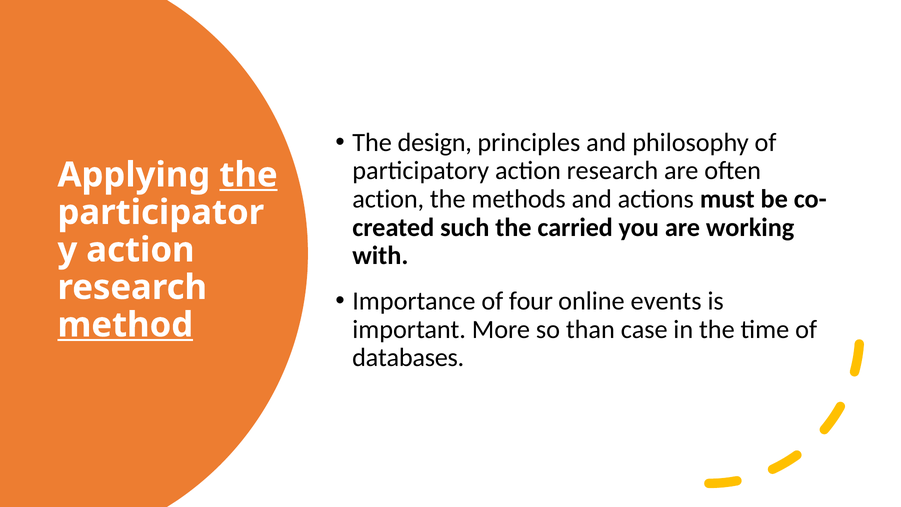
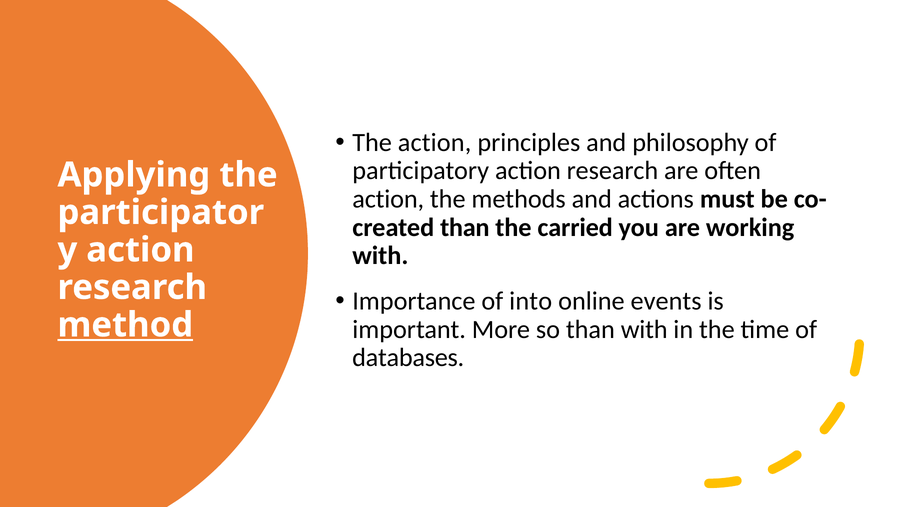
The design: design -> action (435, 142)
the underline: present -> none (249, 175)
such: such -> than (465, 227)
four: four -> into (531, 301)
than case: case -> with (644, 329)
